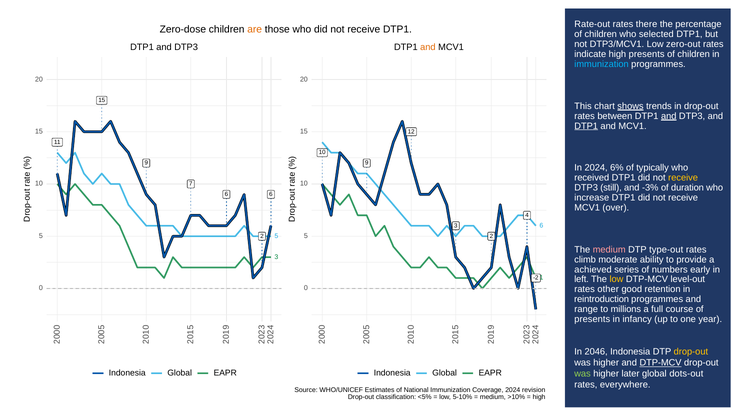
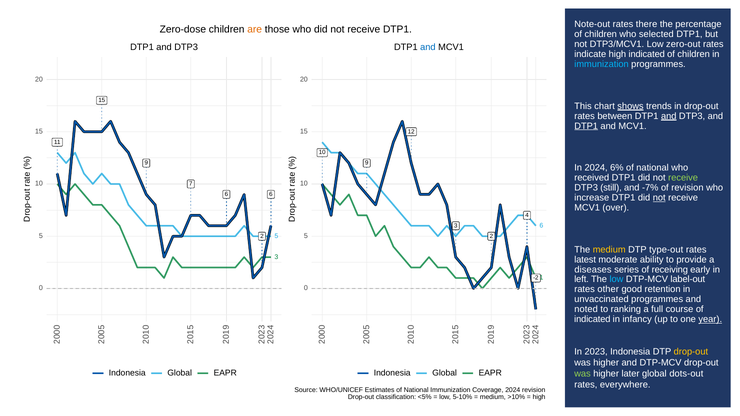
Rate-out: Rate-out -> Note-out (592, 24)
and colour: orange -> blue (428, 47)
high presents: presents -> indicated (647, 54)
6% of typically: typically -> national (653, 168)
receive colour: yellow -> light green (683, 178)
-3%: -3% -> -7% (650, 188)
of duration: duration -> revision (687, 188)
not underline: none -> present (659, 198)
medium colour: pink -> yellow (609, 250)
climb: climb -> latest (585, 260)
achieved: achieved -> diseases (593, 270)
numbers: numbers -> receiving (670, 270)
low colour: yellow -> light blue (616, 280)
level-out: level-out -> label-out (688, 280)
reintroduction: reintroduction -> unvaccinated (602, 300)
range: range -> noted (586, 310)
millions: millions -> ranking (626, 310)
presents: presents -> indicated (592, 320)
year underline: none -> present (710, 320)
2046: 2046 -> 2023 (596, 352)
DTP-MCV underline: present -> none (661, 363)
